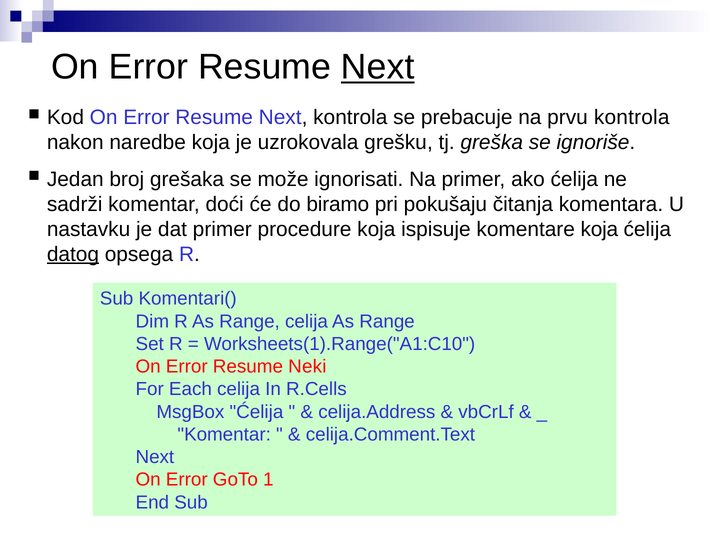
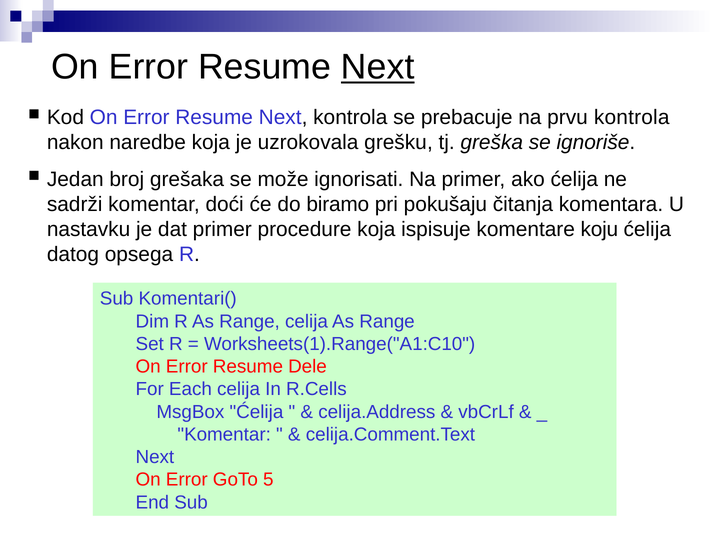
komentare koja: koja -> koju (599, 229)
datog underline: present -> none (73, 254)
Neki: Neki -> Dele (307, 367)
1: 1 -> 5 (268, 480)
